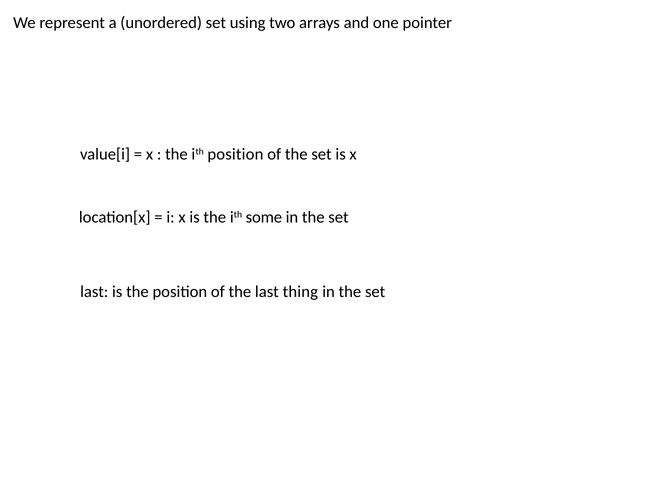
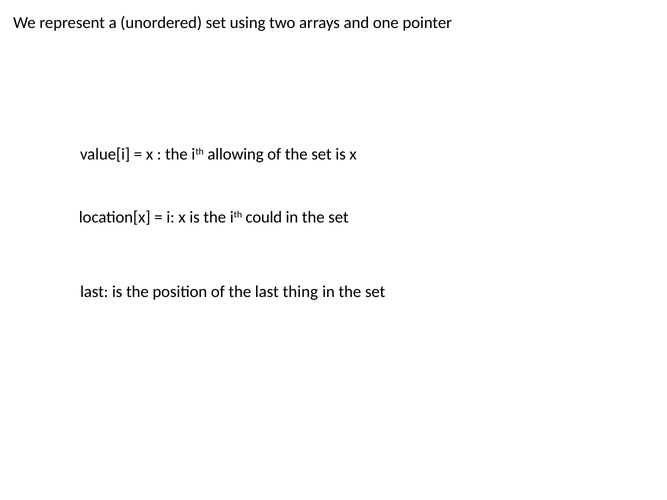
ith position: position -> allowing (236, 154)
some: some -> could (264, 217)
